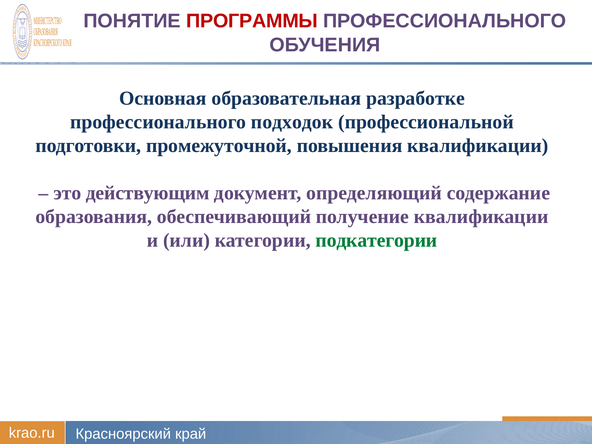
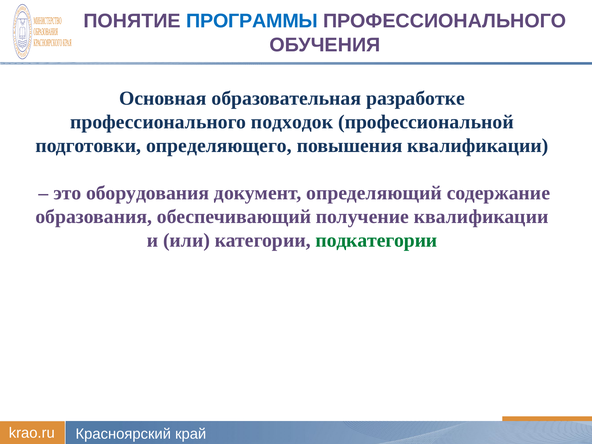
ПРОГРАММЫ colour: red -> blue (252, 21)
промежуточной: промежуточной -> определяющего (219, 146)
действующим: действующим -> оборудования (148, 193)
